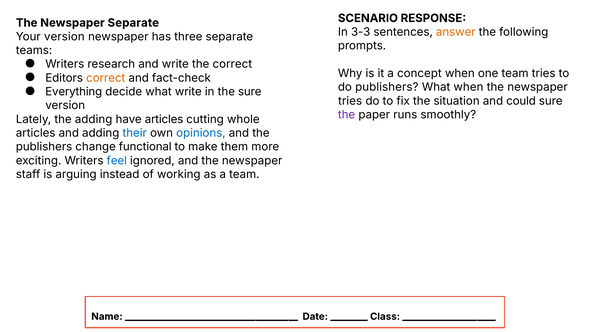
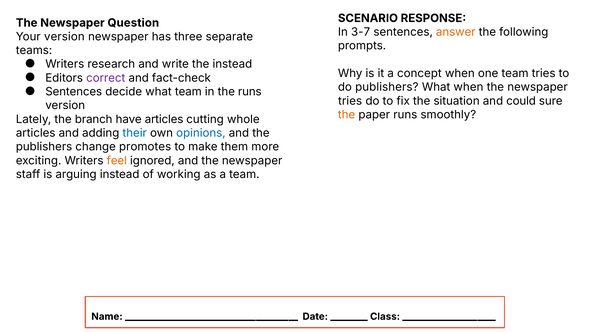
Newspaper Separate: Separate -> Question (133, 23)
3-3: 3-3 -> 3-7 (361, 32)
the correct: correct -> instead (232, 64)
correct colour: orange -> purple (106, 78)
Everything: Everything -> Sentences (74, 92)
what write: write -> team (188, 92)
the sure: sure -> runs (250, 92)
the colour: purple -> orange (347, 115)
the adding: adding -> branch (94, 119)
functional: functional -> promotes (145, 147)
feel colour: blue -> orange (117, 161)
